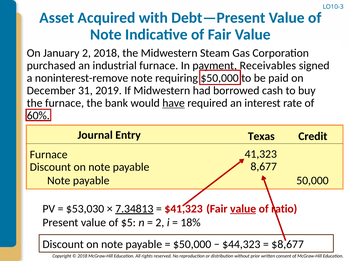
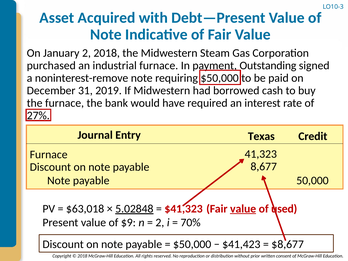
Receivables: Receivables -> Outstanding (268, 65)
have underline: present -> none (174, 103)
60%: 60% -> 27% (38, 116)
$53,030: $53,030 -> $63,018 (85, 209)
7.34813: 7.34813 -> 5.02848 (134, 209)
ratio: ratio -> used (284, 209)
$5: $5 -> $9 (128, 223)
18%: 18% -> 70% (191, 223)
$44,323: $44,323 -> $41,423 (241, 244)
